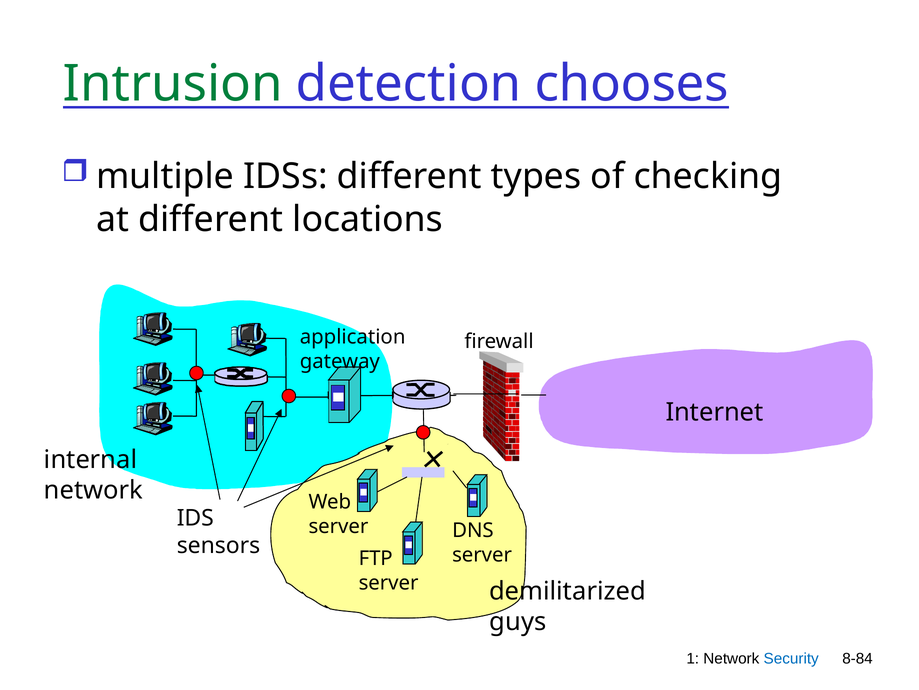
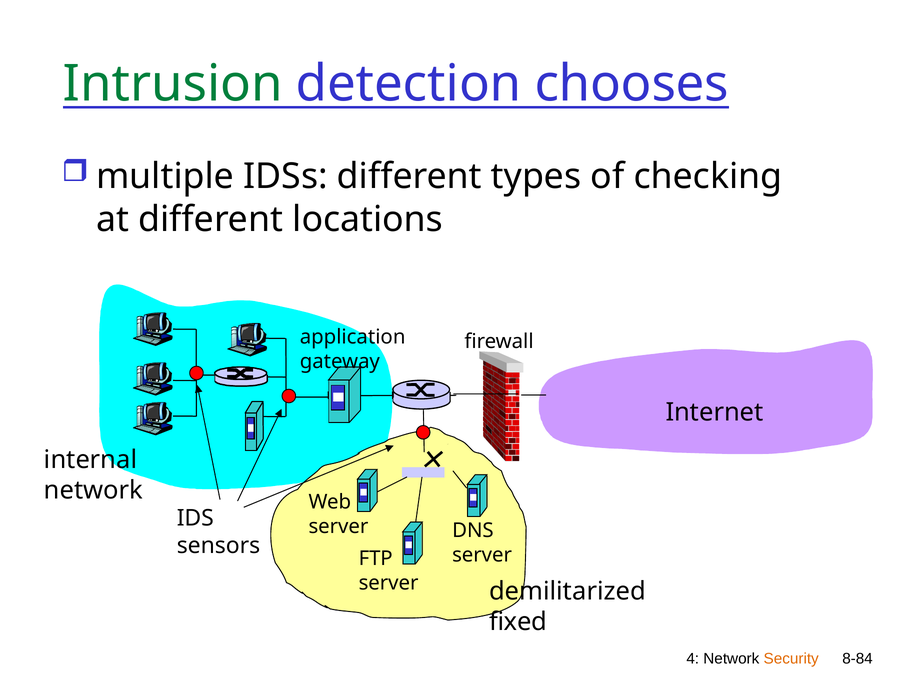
guys: guys -> fixed (518, 621)
1: 1 -> 4 (693, 658)
Security colour: blue -> orange (791, 658)
